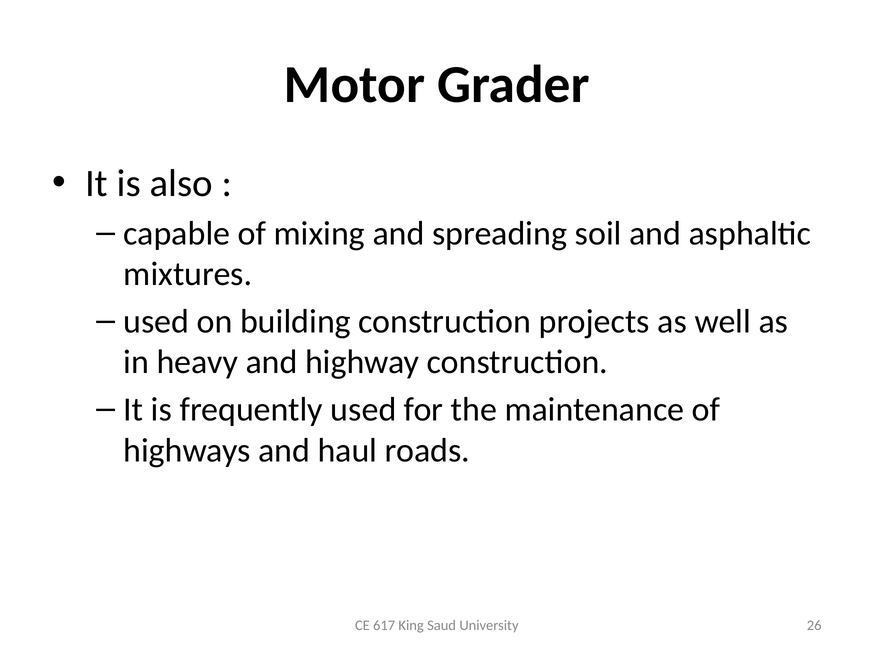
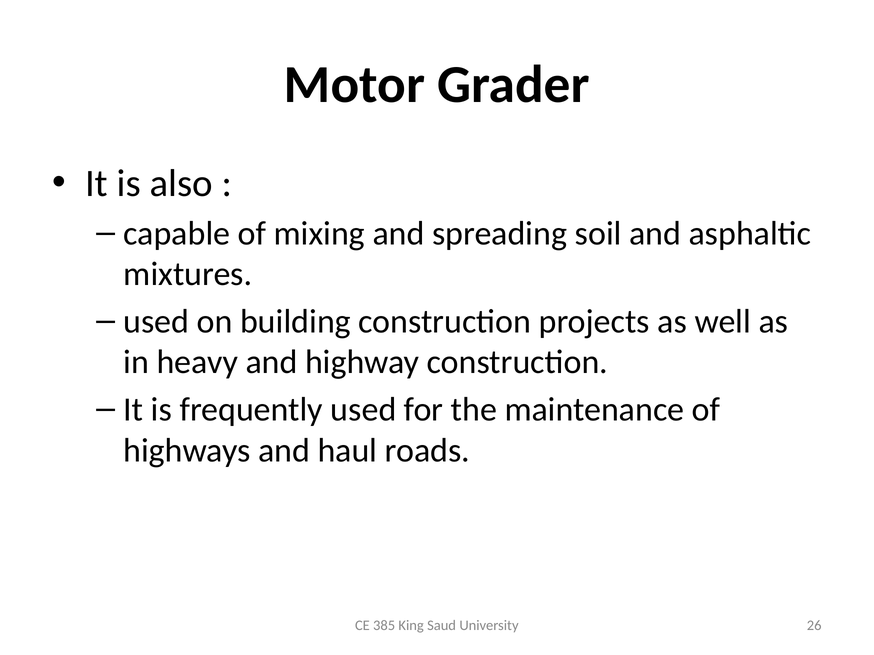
617: 617 -> 385 (384, 626)
